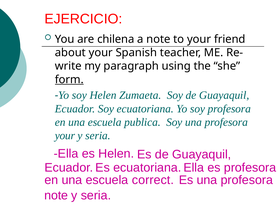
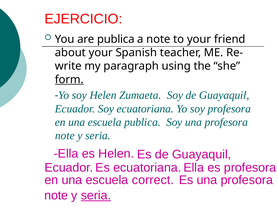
are chilena: chilena -> publica (116, 39)
your: your -> note (65, 135)
seria underline: none -> present (96, 195)
